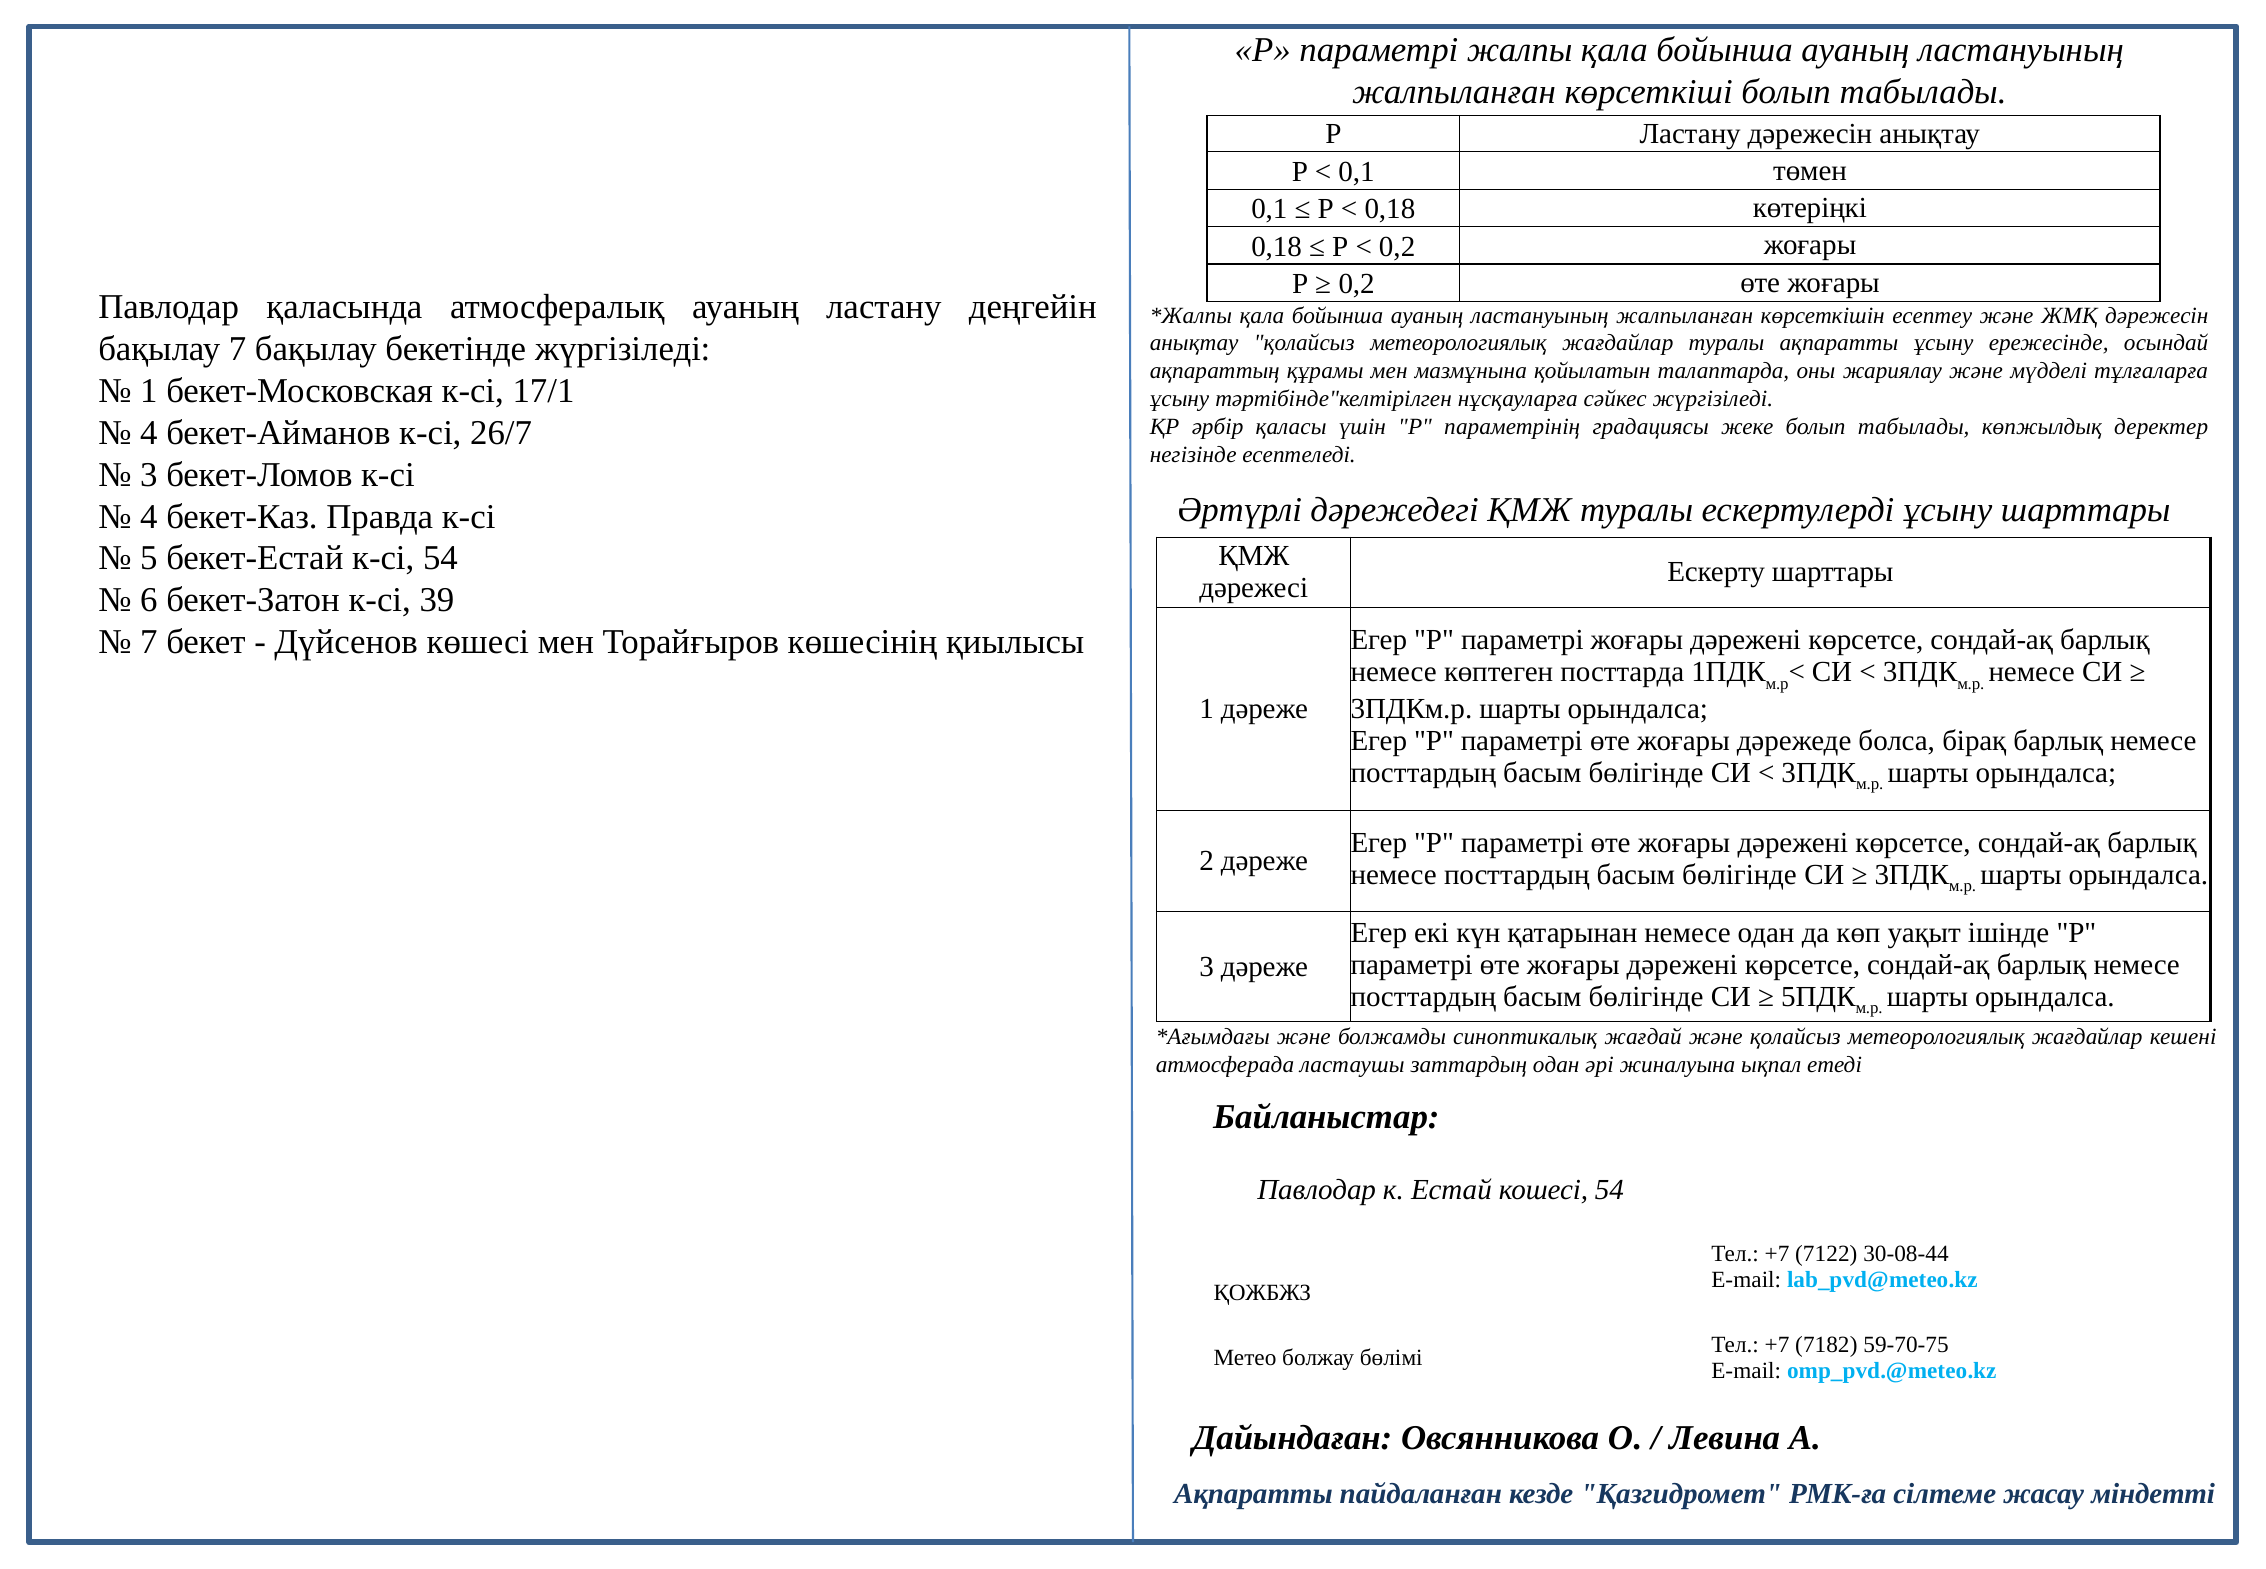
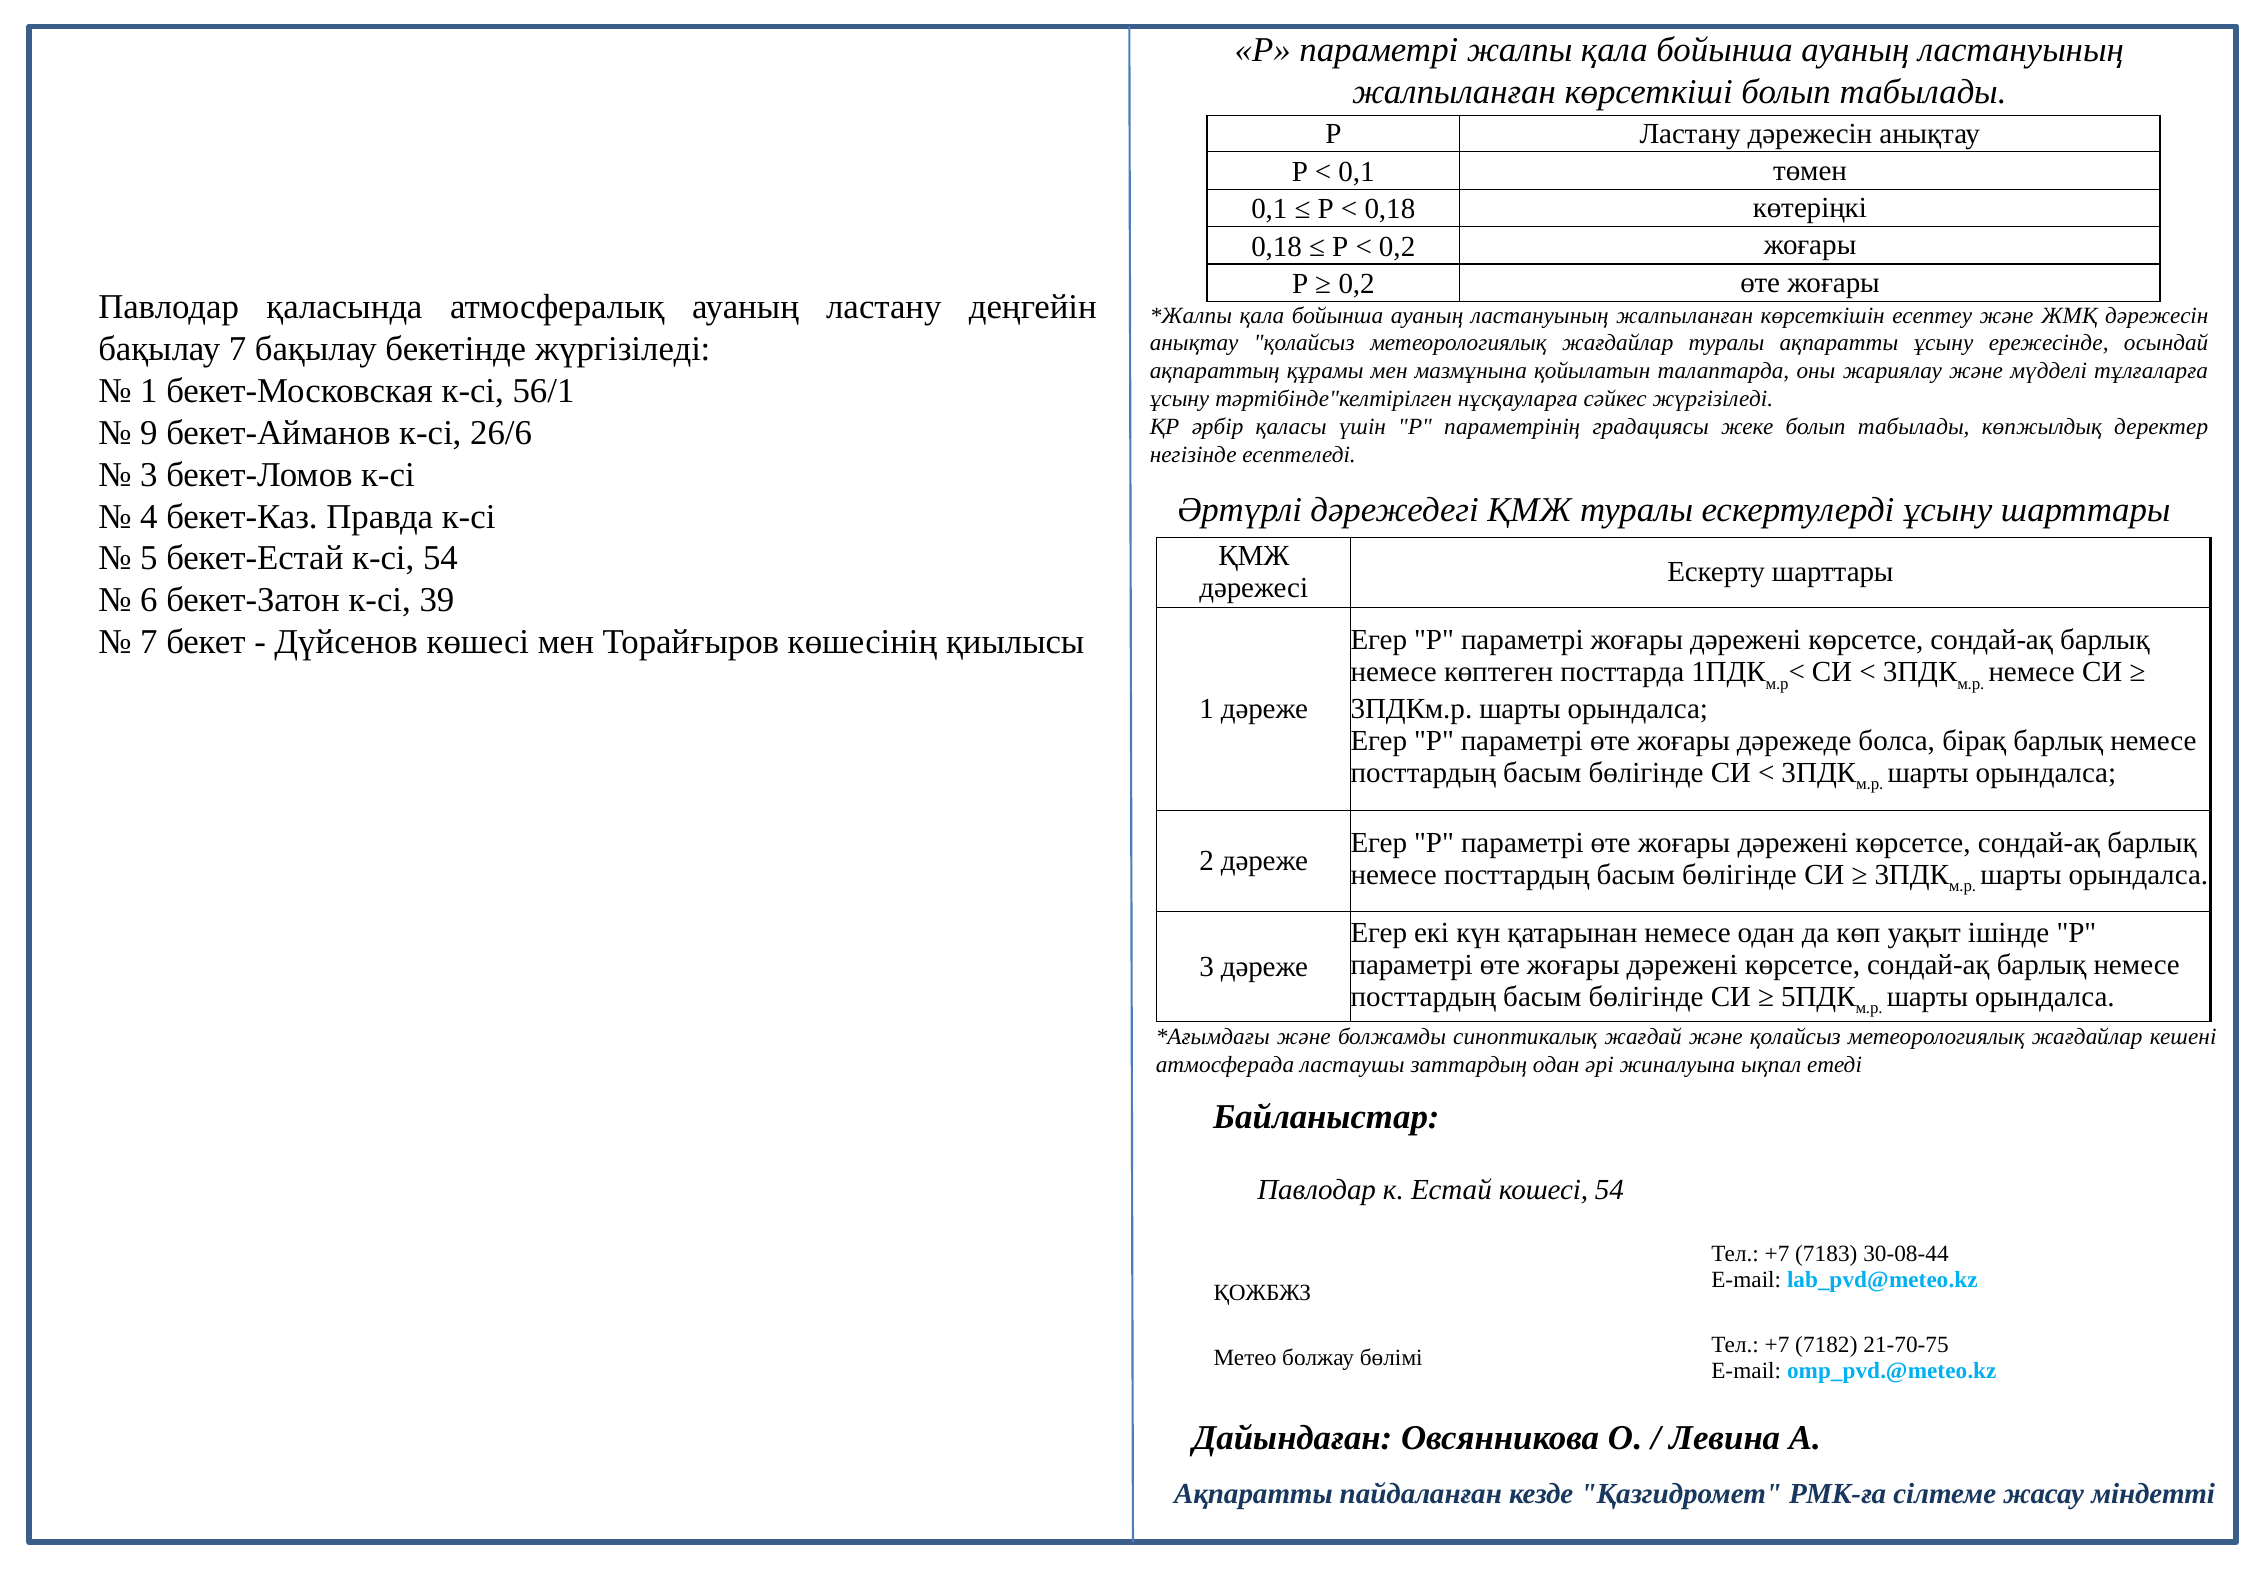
17/1: 17/1 -> 56/1 (544, 391)
4: 4 -> 9 (149, 433)
26/7: 26/7 -> 26/6 (501, 433)
7122: 7122 -> 7183 (1826, 1254)
59-70-75: 59-70-75 -> 21-70-75 (1906, 1345)
